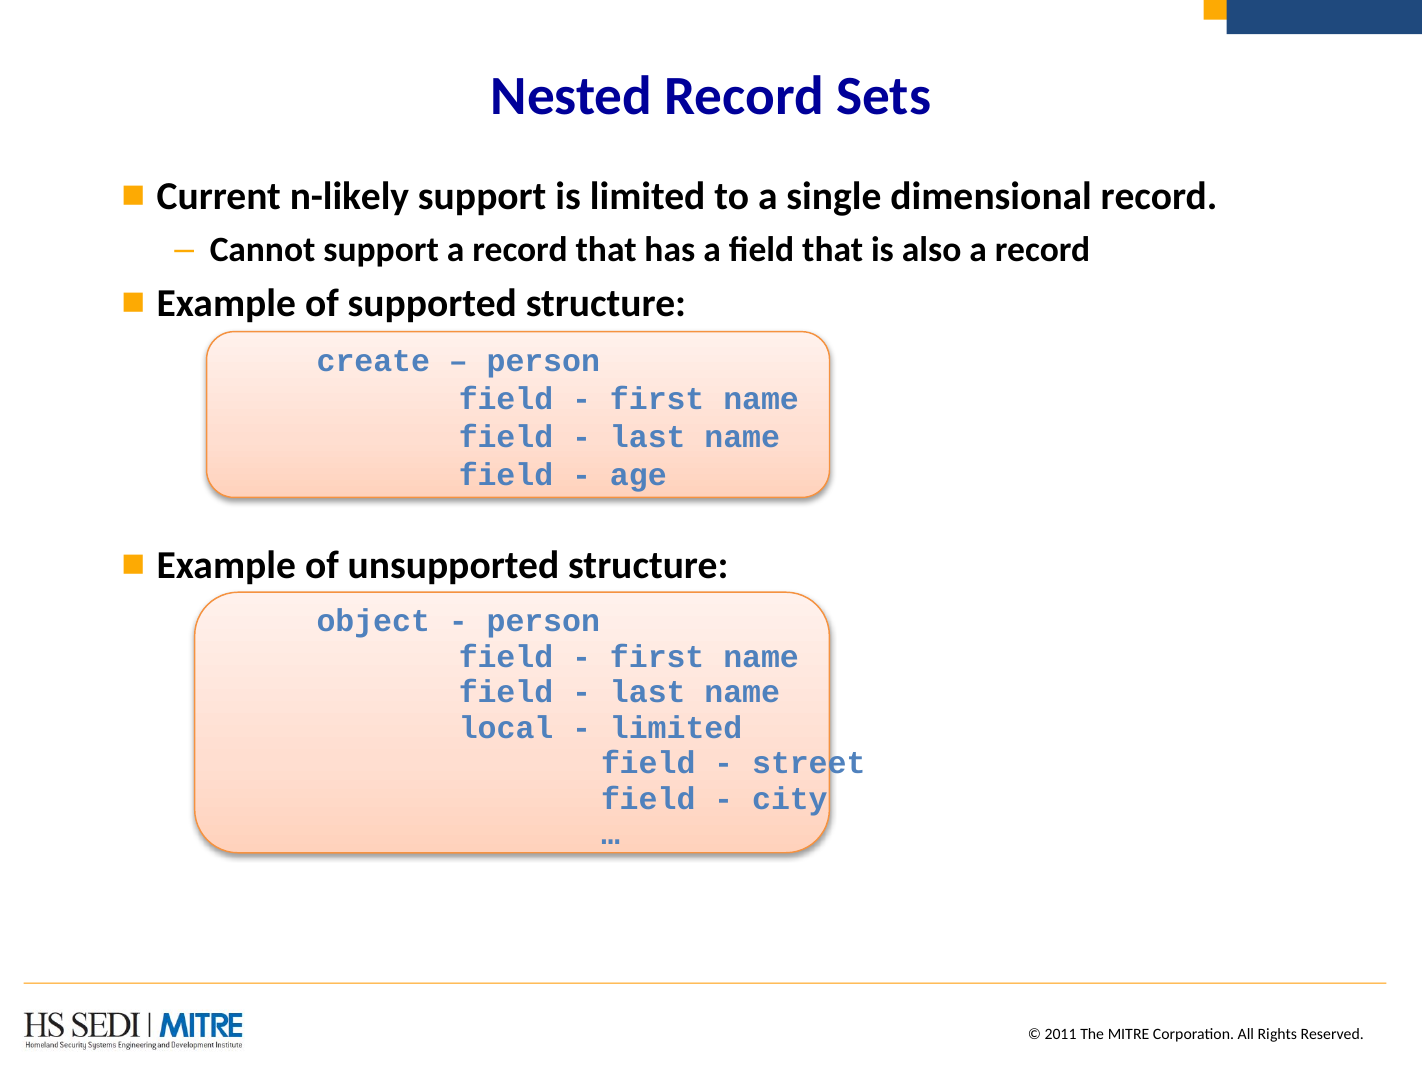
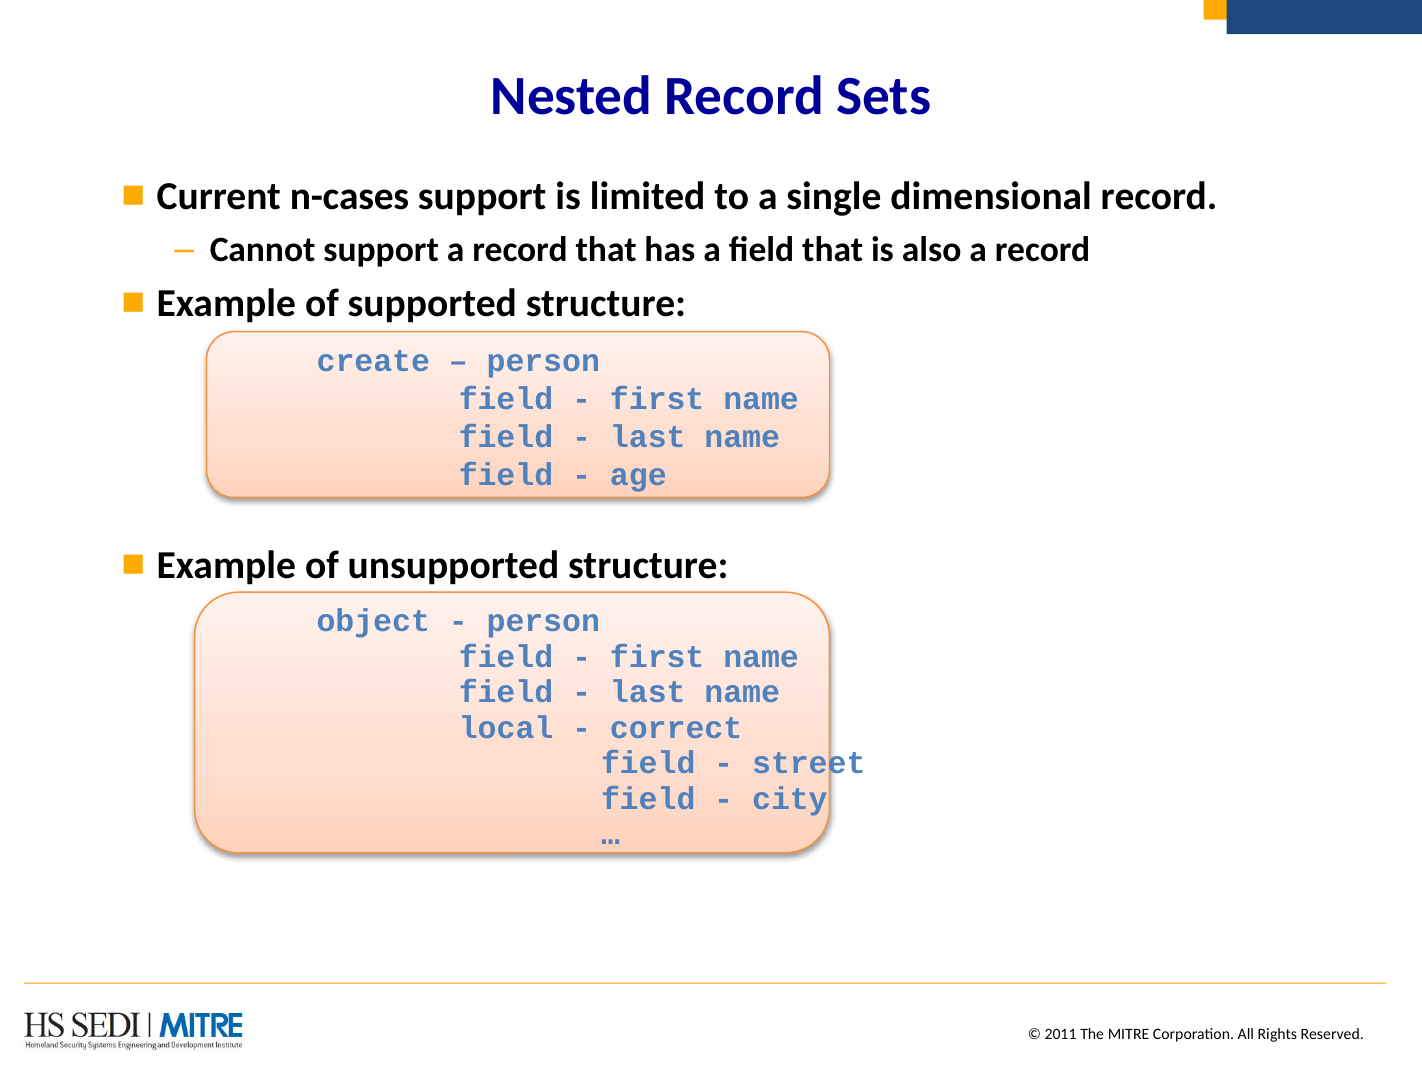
n-likely: n-likely -> n-cases (350, 197)
limited: limited -> correct (676, 728)
